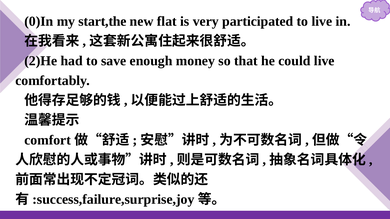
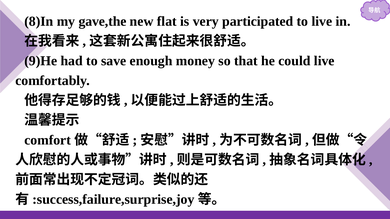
0)In: 0)In -> 8)In (39, 21)
start,the: start,the -> gave,the (102, 21)
2)He: 2)He -> 9)He (41, 61)
